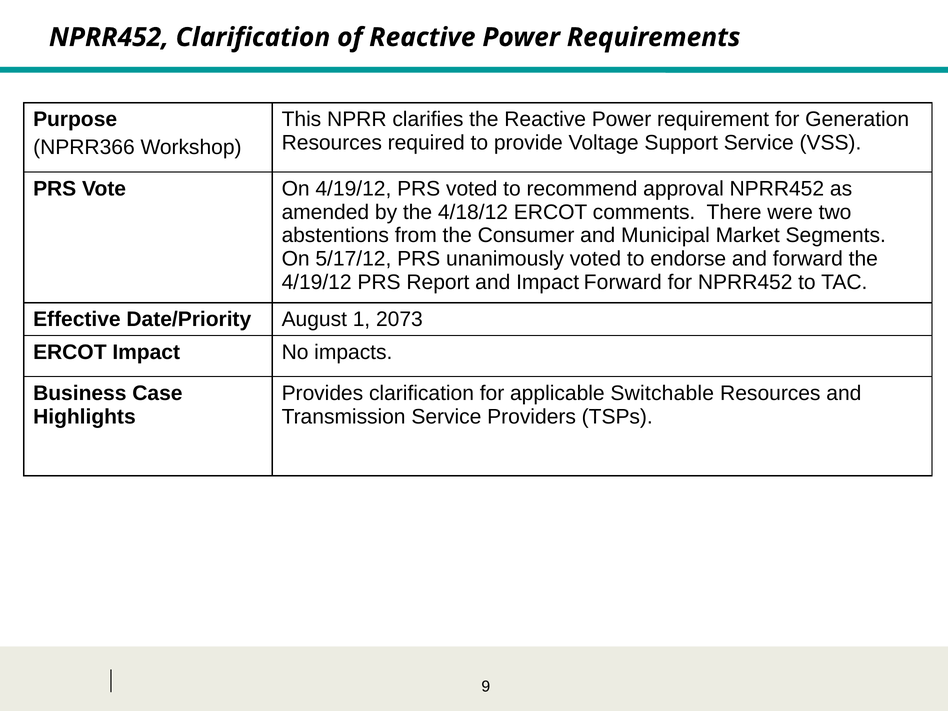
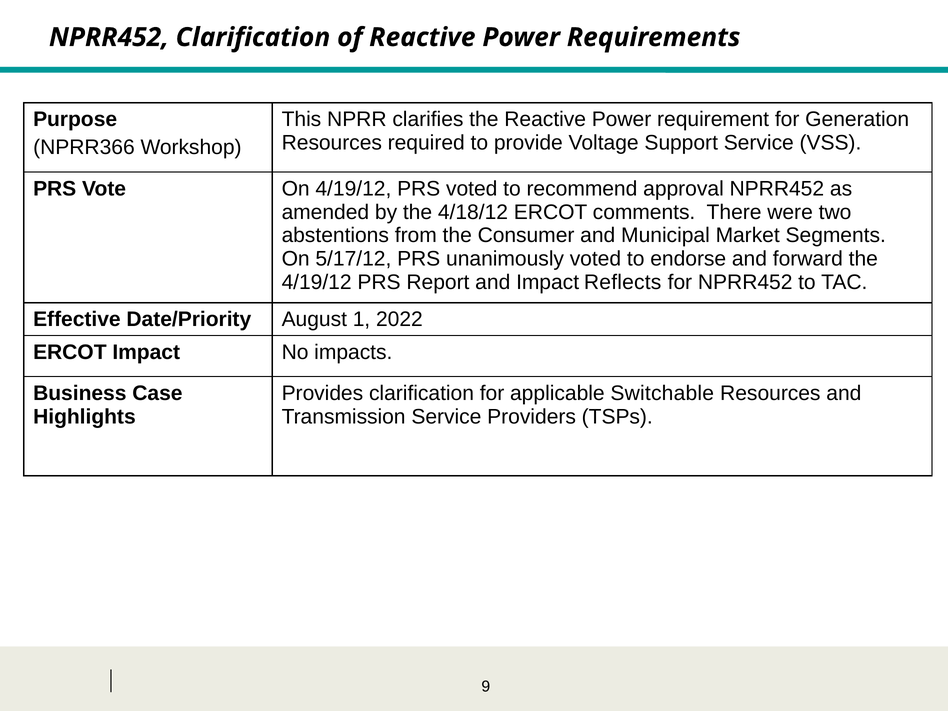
Impact Forward: Forward -> Reflects (623, 282)
2073: 2073 -> 2022 (399, 319)
